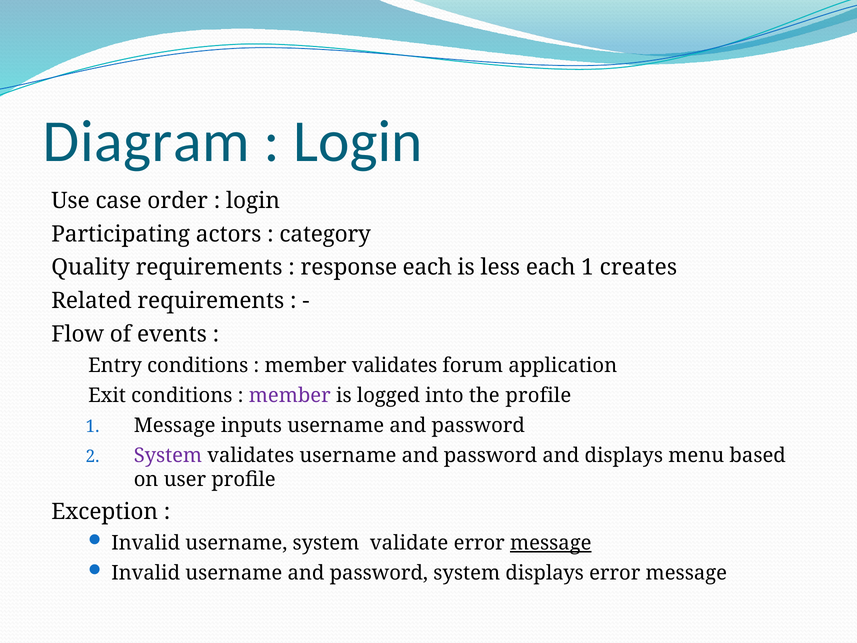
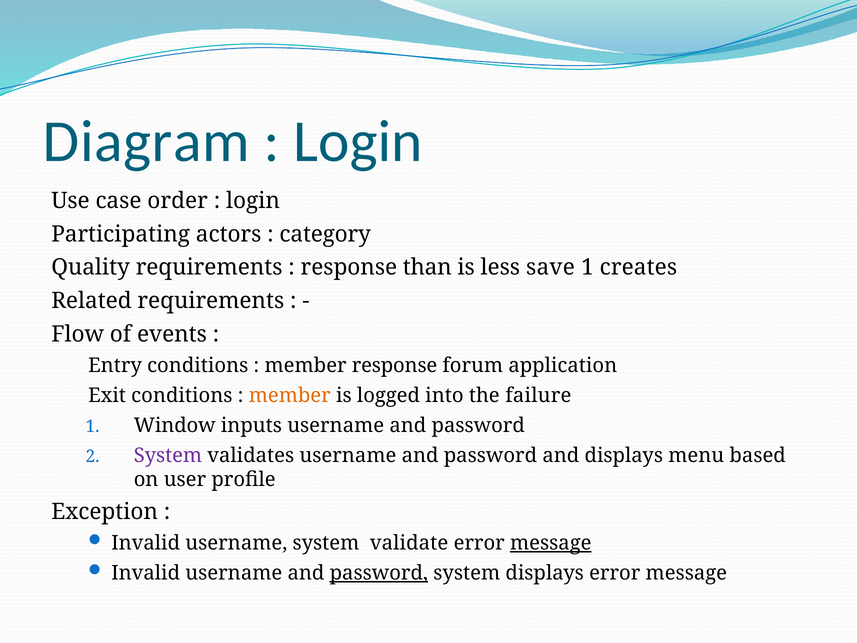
response each: each -> than (427, 267)
less each: each -> save (550, 267)
member validates: validates -> response (395, 365)
member colour: purple -> orange (290, 395)
the profile: profile -> failure (538, 395)
1 Message: Message -> Window (175, 425)
password underline: none -> present (379, 573)
